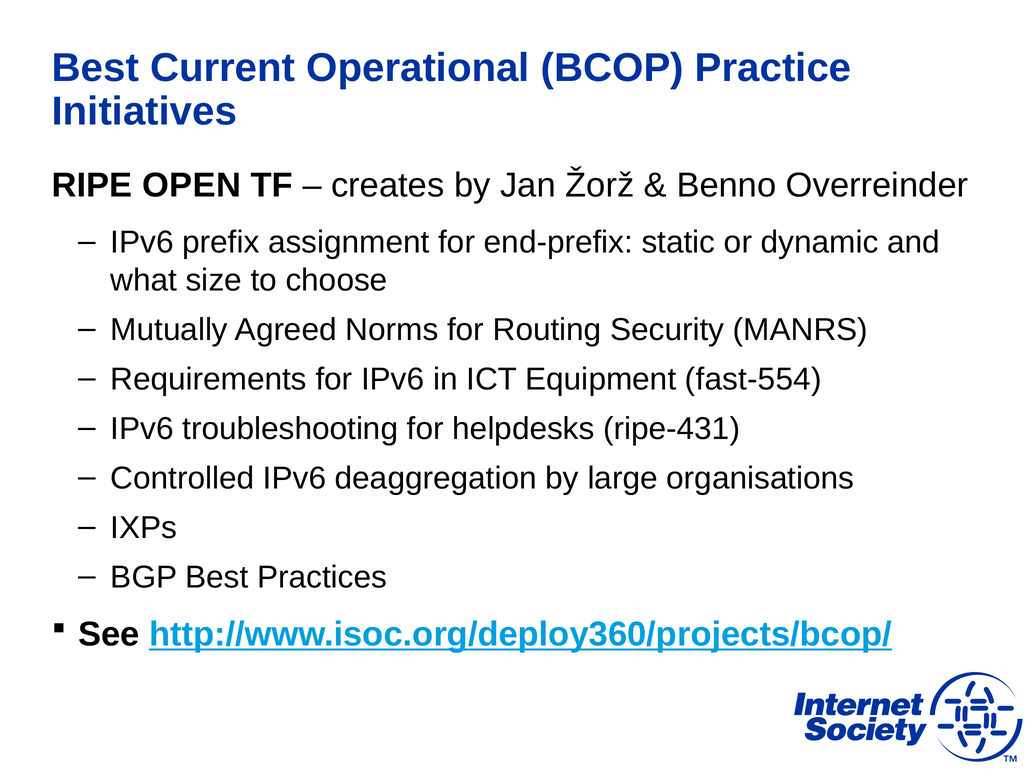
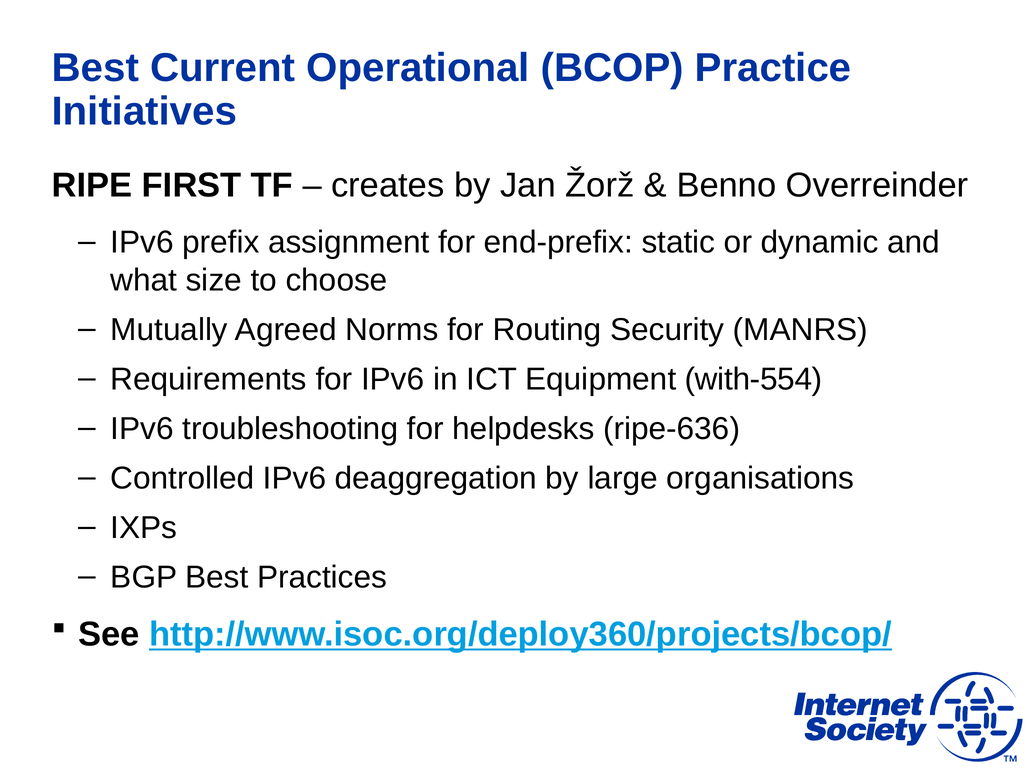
OPEN: OPEN -> FIRST (192, 186)
fast-554: fast-554 -> with-554 (754, 379)
ripe-431: ripe-431 -> ripe-636 (672, 429)
